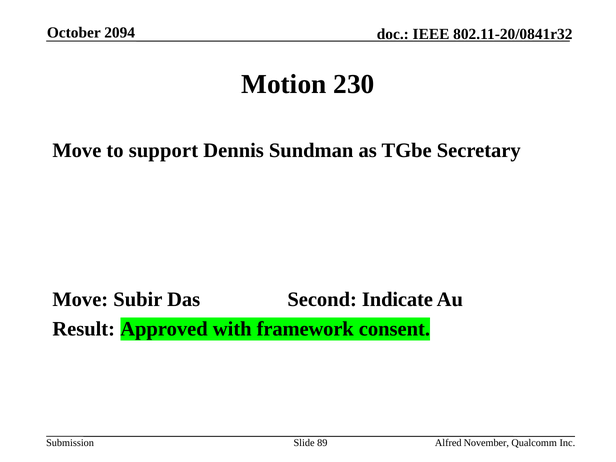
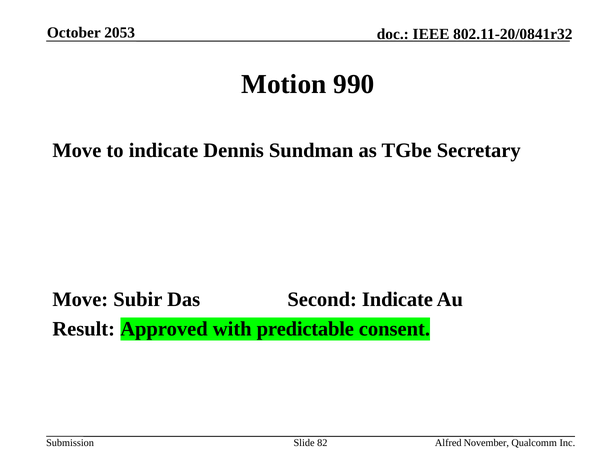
2094: 2094 -> 2053 (120, 33)
230: 230 -> 990 (354, 84)
to support: support -> indicate (164, 150)
framework: framework -> predictable (305, 329)
89: 89 -> 82 (322, 443)
